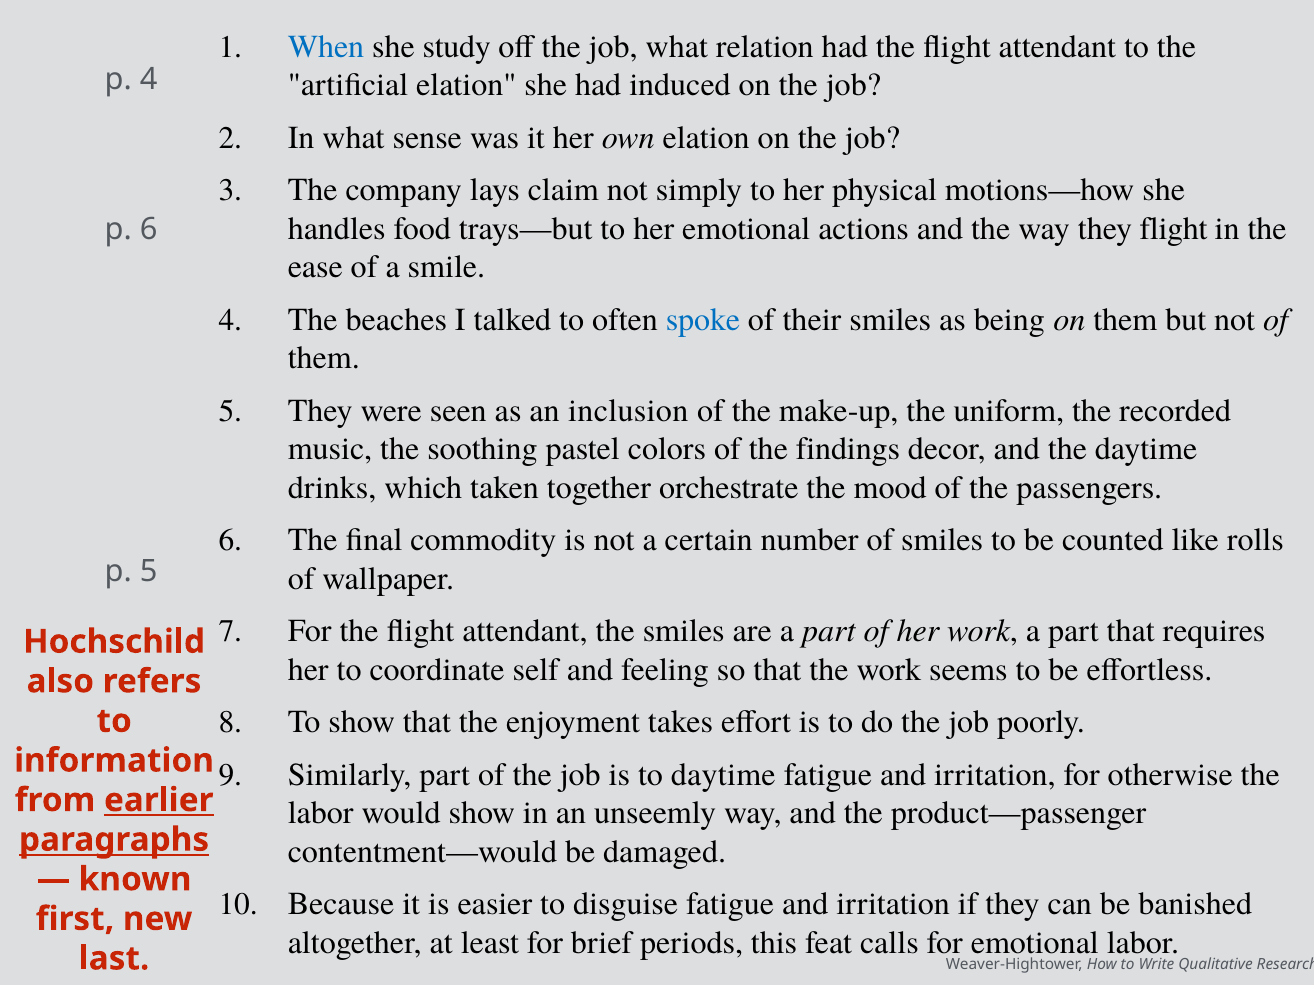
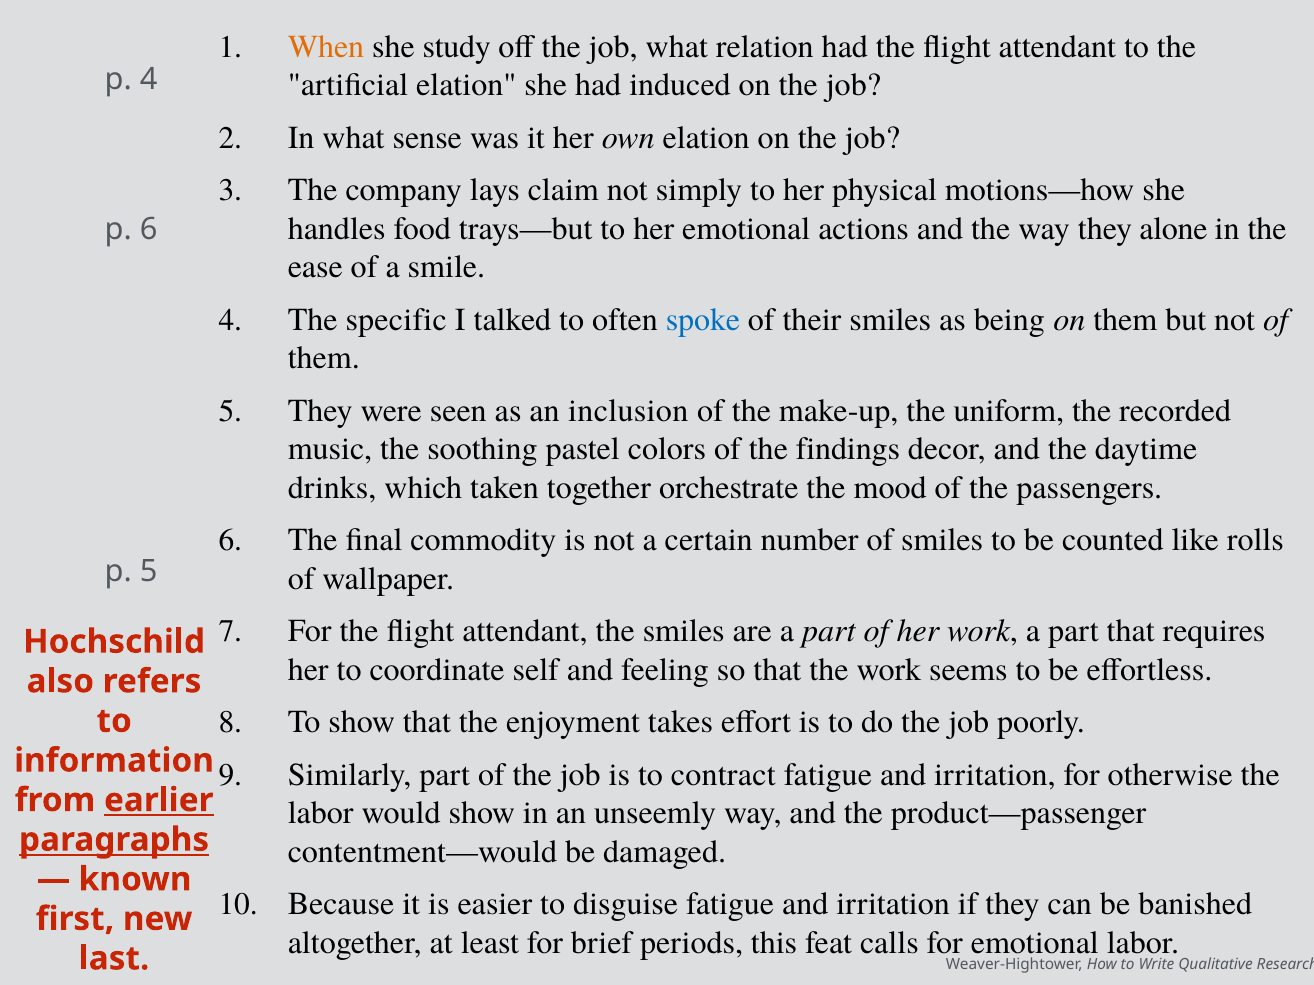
When colour: blue -> orange (326, 46)
they flight: flight -> alone (1174, 229)
beaches: beaches -> specific (396, 320)
to daytime: daytime -> contract (723, 775)
